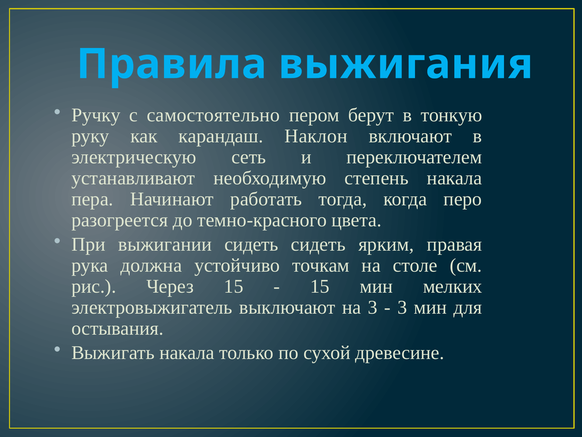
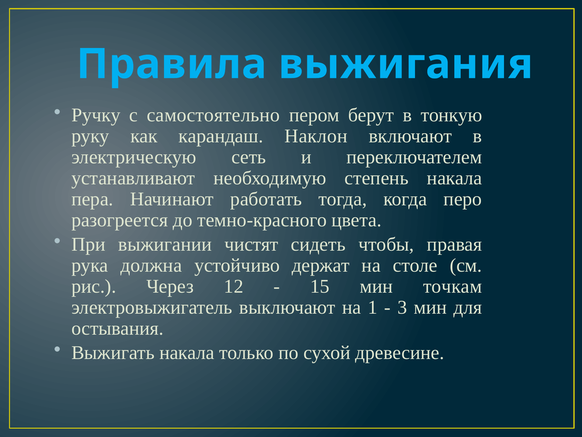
выжигании сидеть: сидеть -> чистят (251, 244)
ярким: ярким -> чтобы (386, 244)
точкам: точкам -> держат (321, 265)
Через 15: 15 -> 12 (234, 286)
мелких: мелких -> точкам (452, 286)
на 3: 3 -> 1 (373, 307)
